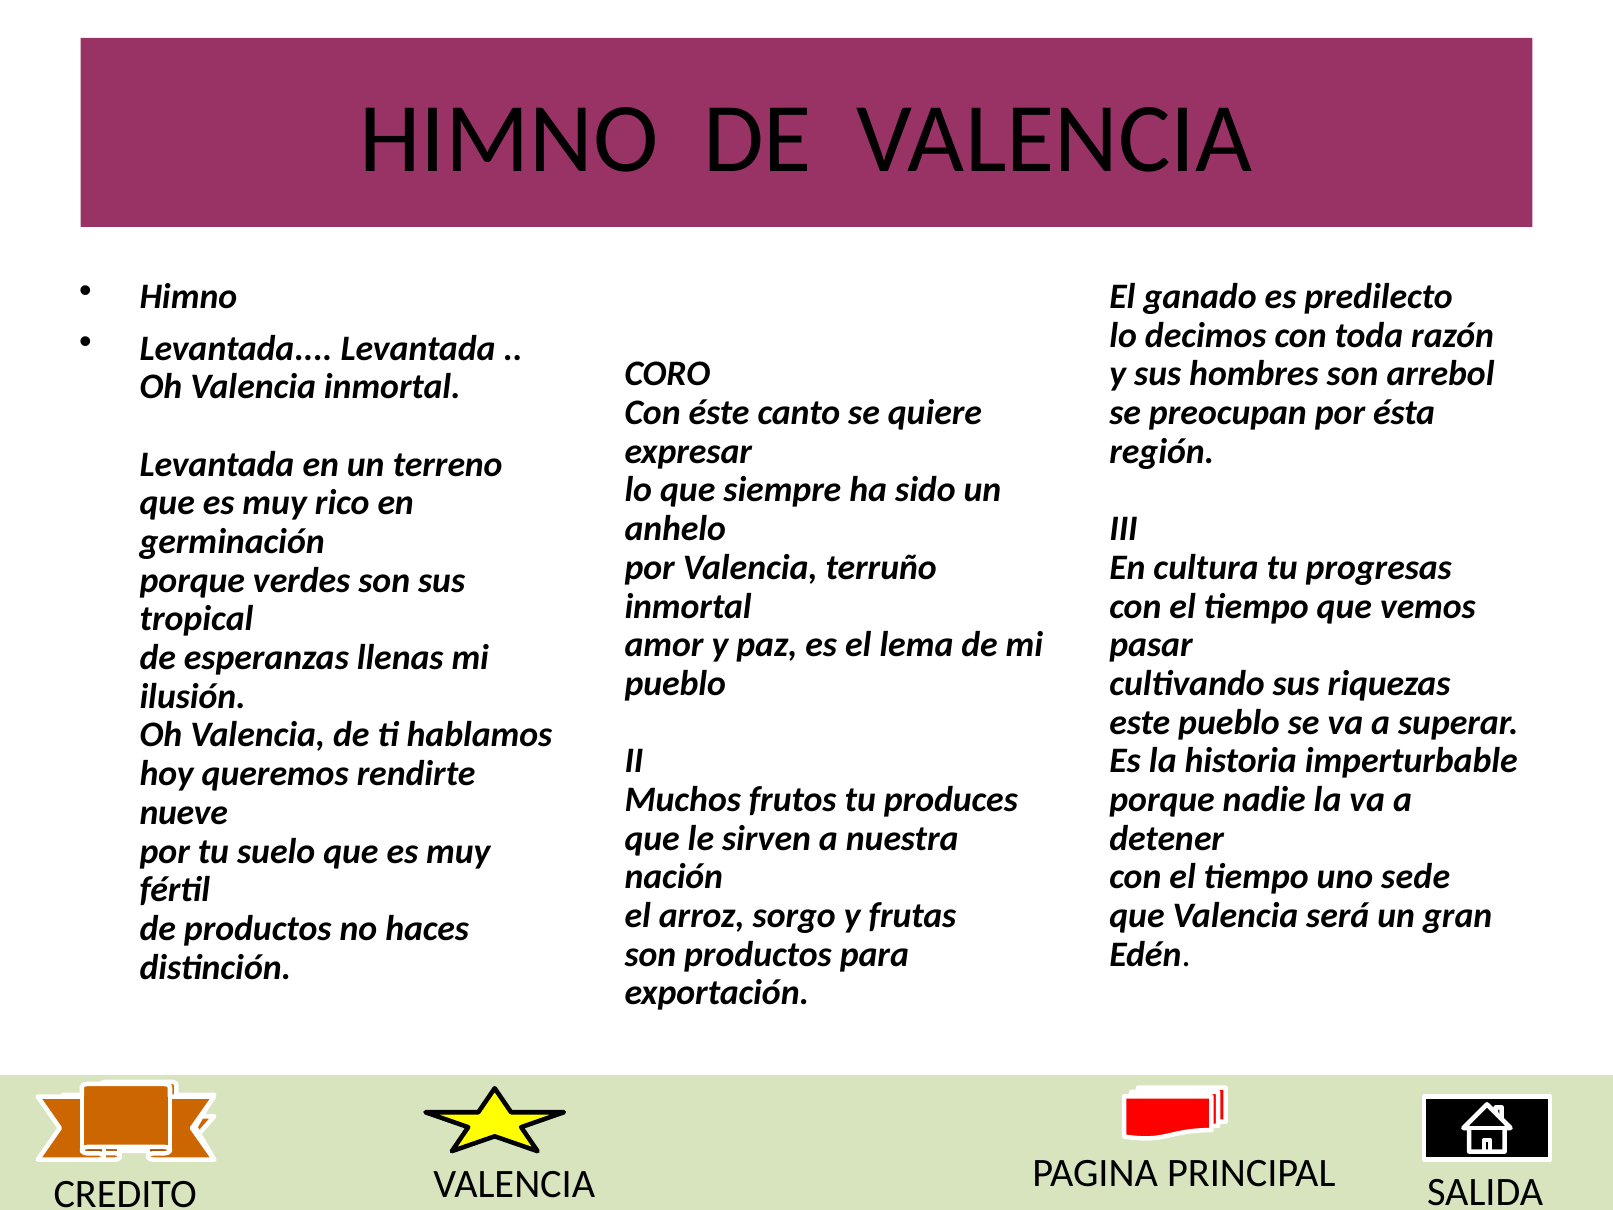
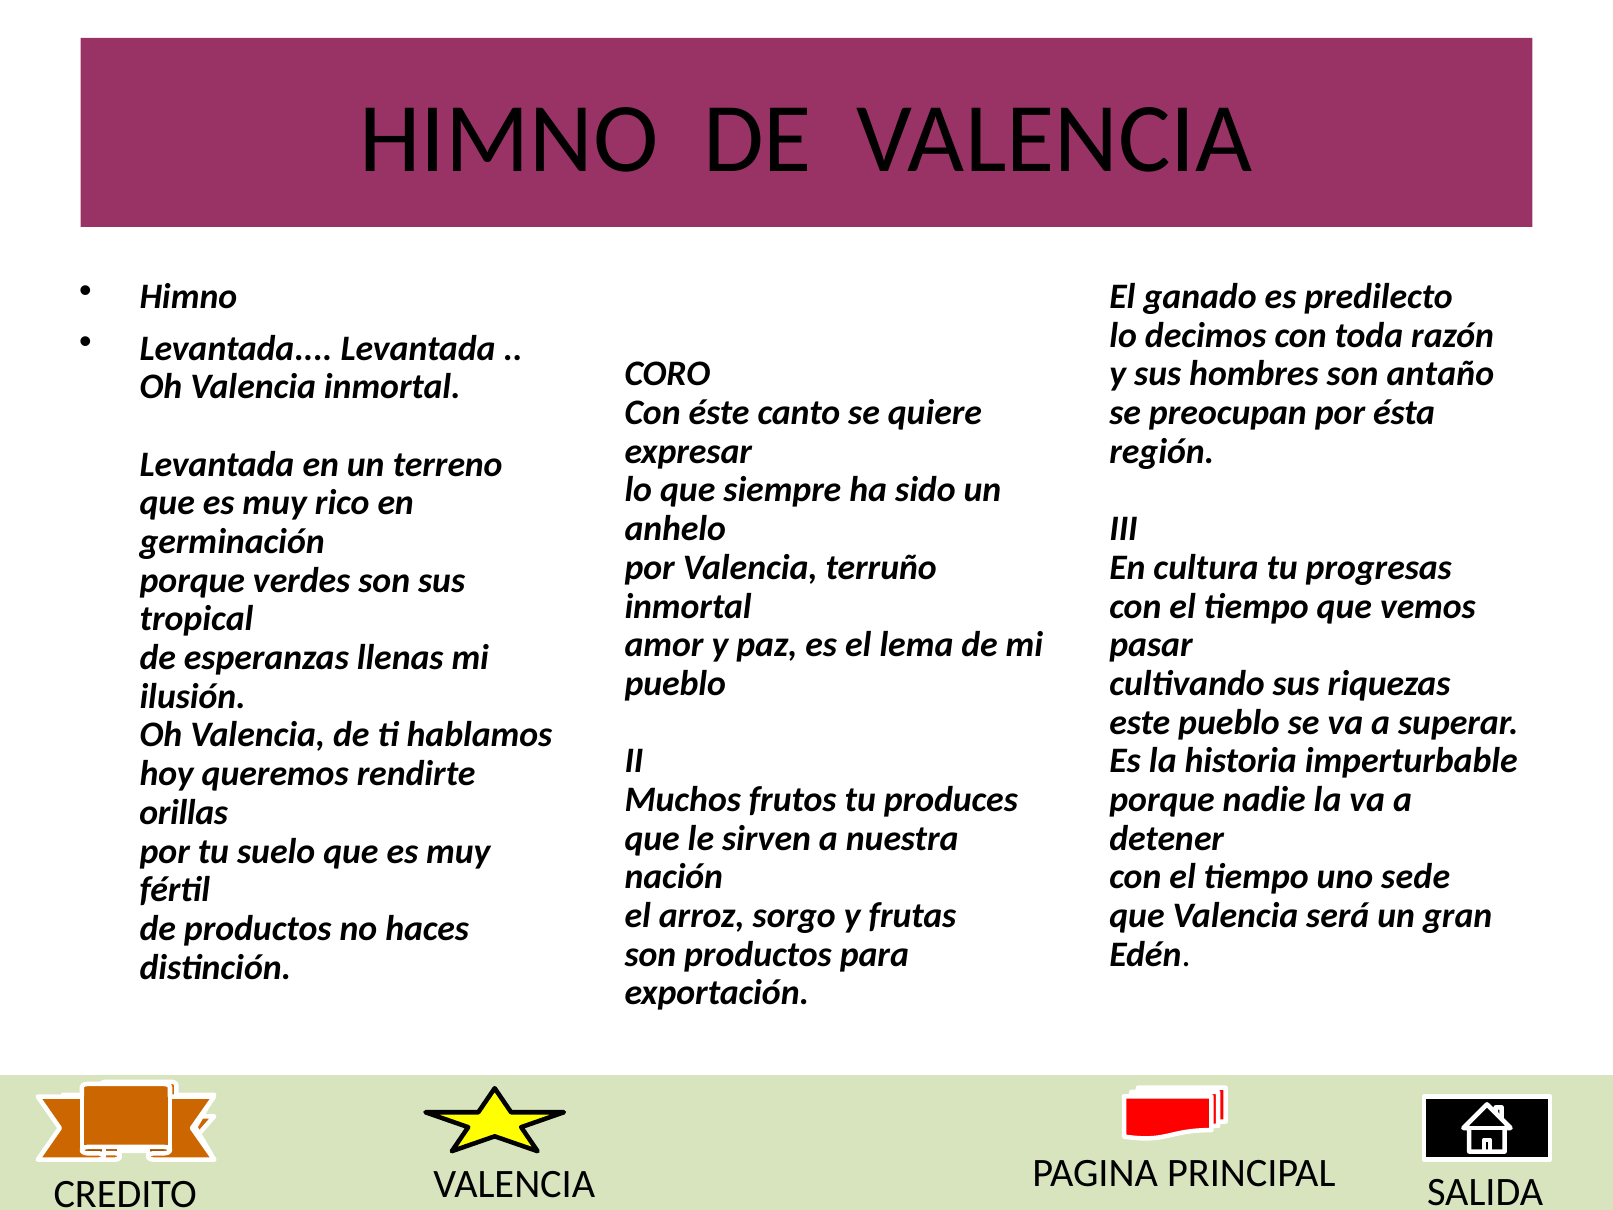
arrebol: arrebol -> antaño (1440, 374)
nueve: nueve -> orillas (184, 812)
